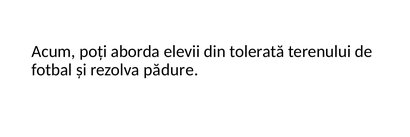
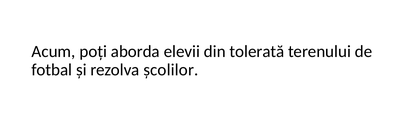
pădure: pădure -> școlilor (171, 70)
